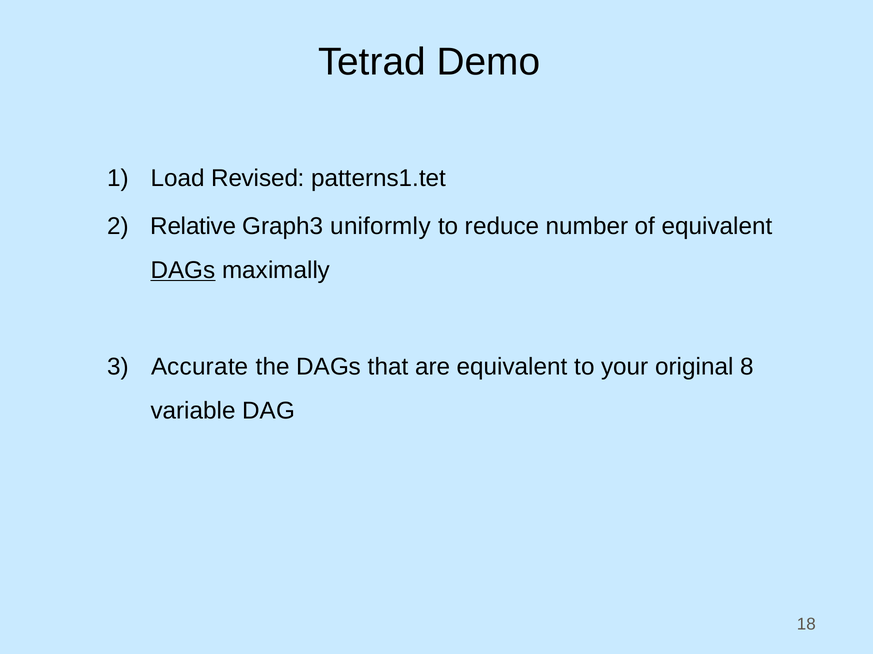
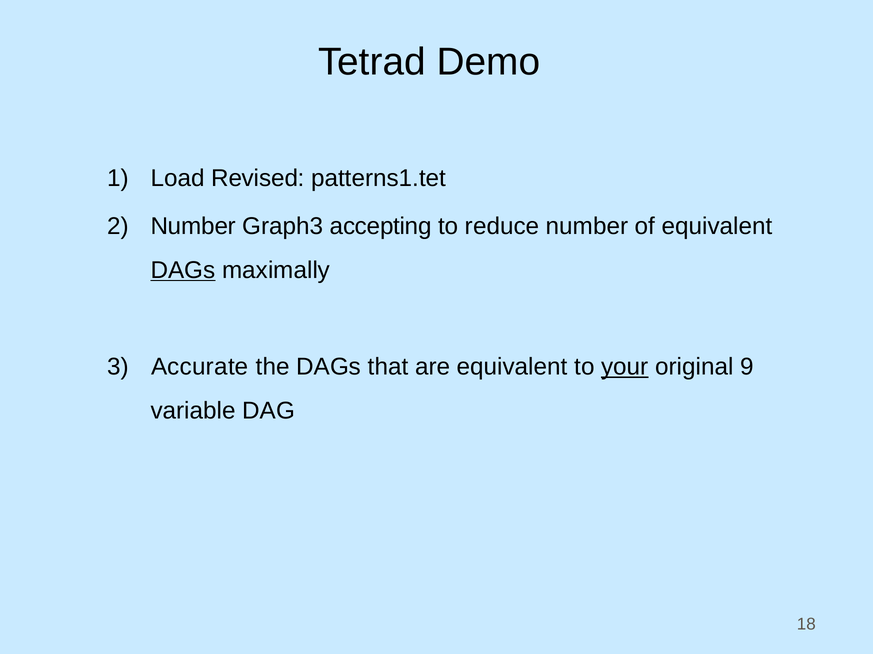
Relative: Relative -> Number (193, 227)
uniformly: uniformly -> accepting (381, 227)
your underline: none -> present (625, 367)
8: 8 -> 9 (747, 367)
